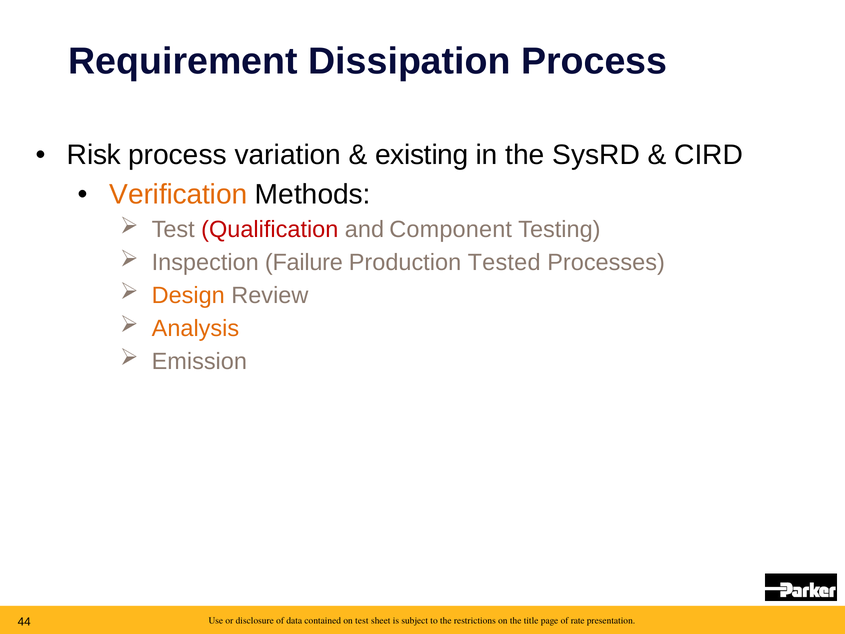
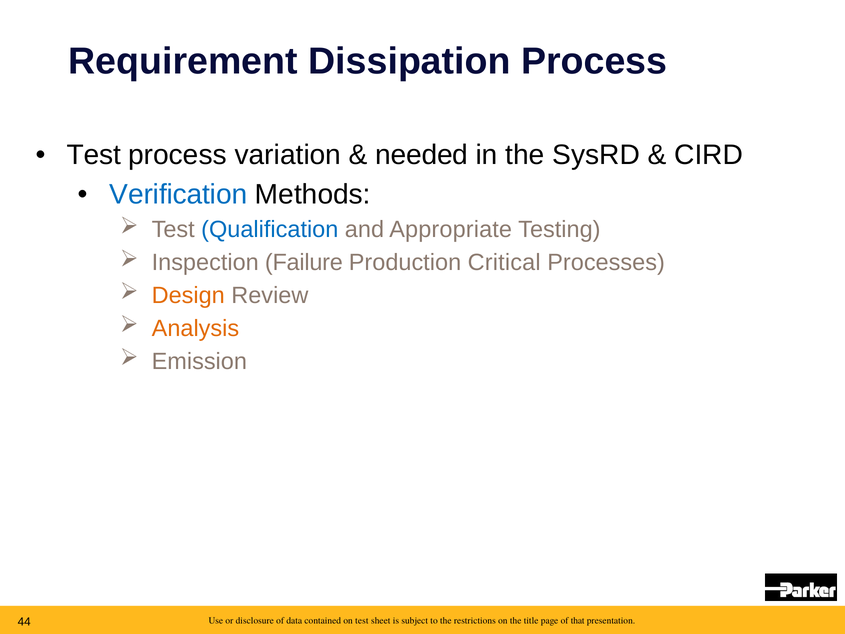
Risk: Risk -> Test (94, 155)
existing: existing -> needed (422, 155)
Verification colour: orange -> blue (178, 194)
Qualification colour: red -> blue (270, 230)
Component: Component -> Appropriate (451, 230)
Tested: Tested -> Critical (504, 263)
rate: rate -> that (578, 620)
